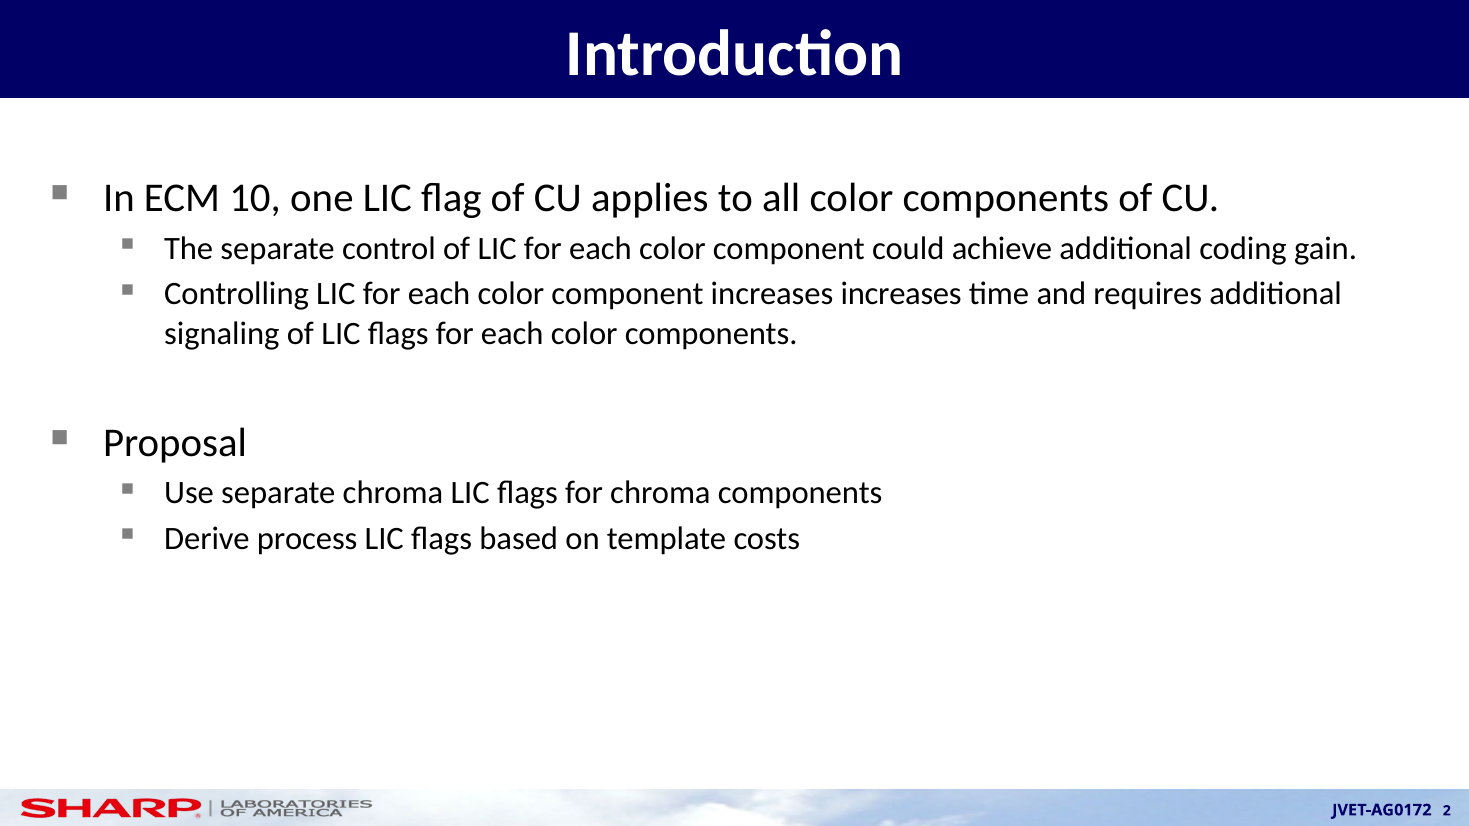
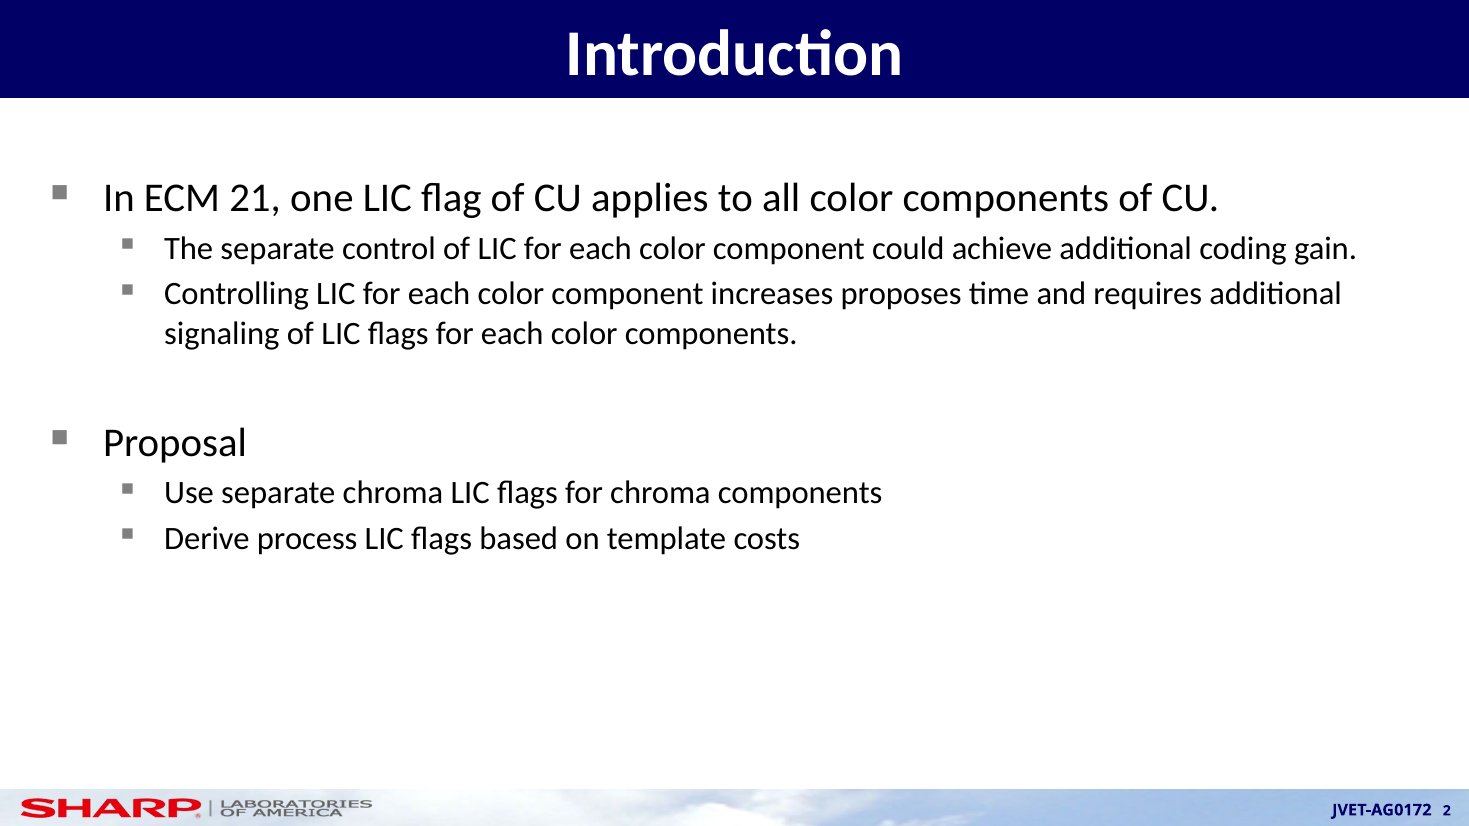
10: 10 -> 21 (255, 199)
increases increases: increases -> proposes (901, 294)
